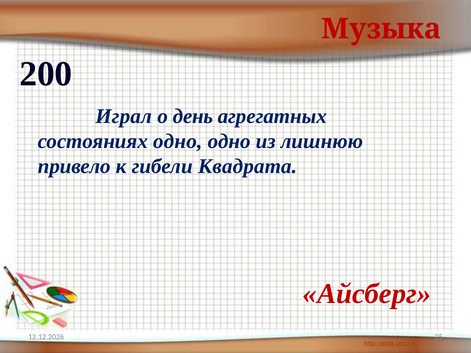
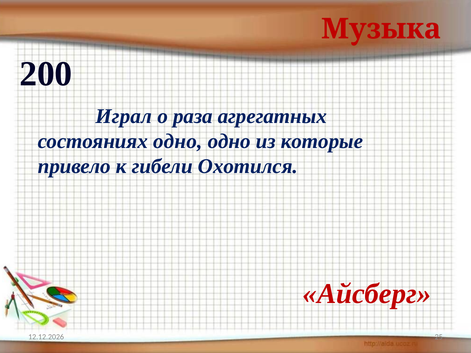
день: день -> раза (193, 116)
лишнюю: лишнюю -> которые (322, 141)
Квадрата: Квадрата -> Охотился (248, 166)
